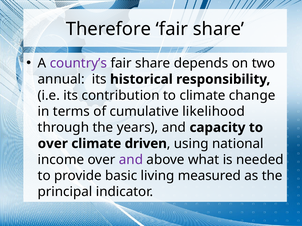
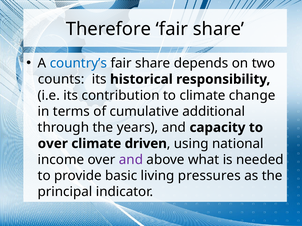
country’s colour: purple -> blue (78, 63)
annual: annual -> counts (61, 79)
likelihood: likelihood -> additional (214, 112)
measured: measured -> pressures (209, 176)
